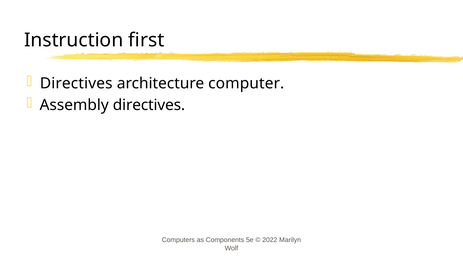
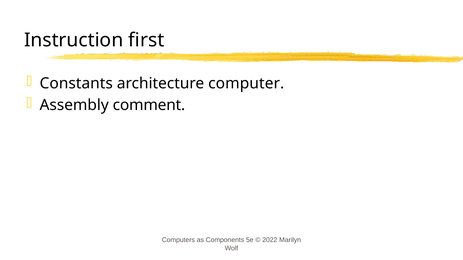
Directives: Directives -> Constants (76, 84)
Assembly directives: directives -> comment (149, 105)
